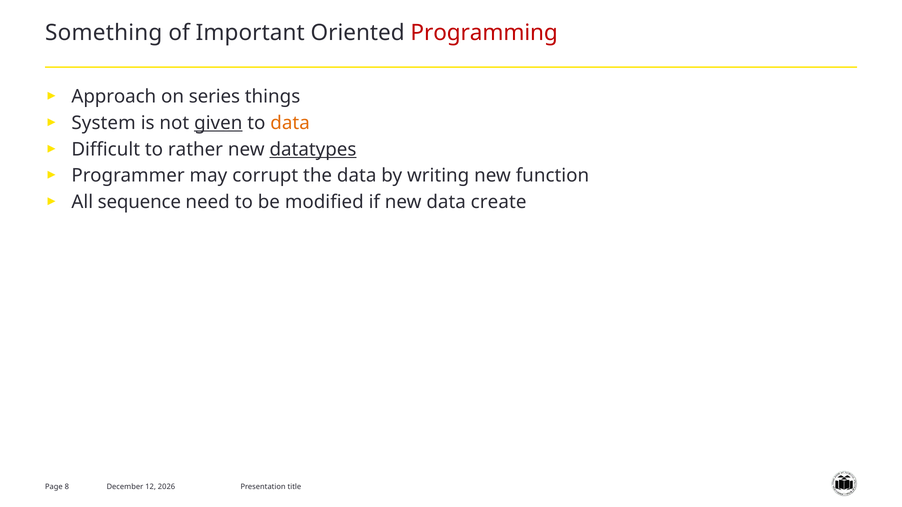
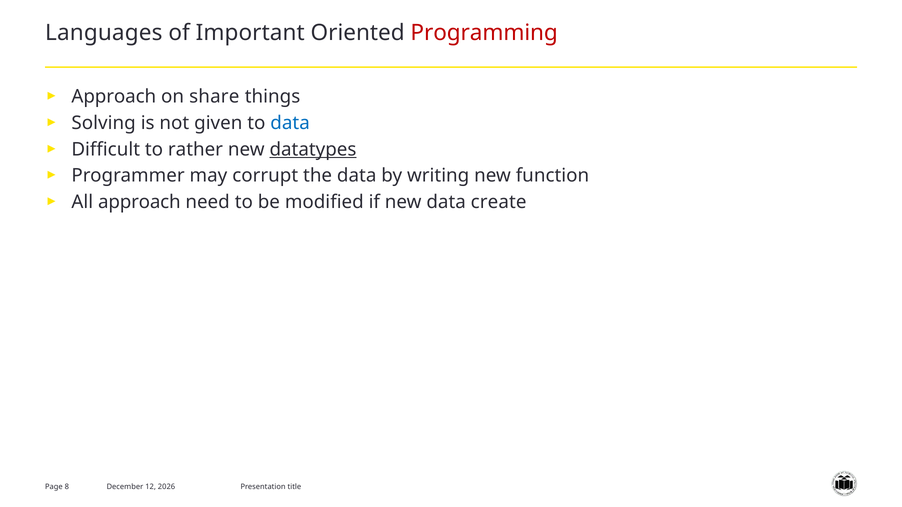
Something: Something -> Languages (104, 33)
series: series -> share (214, 97)
System: System -> Solving (104, 123)
given underline: present -> none (218, 123)
data colour: orange -> blue (290, 123)
All sequence: sequence -> approach (139, 202)
